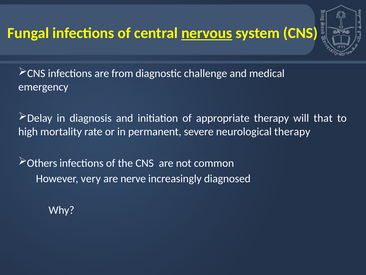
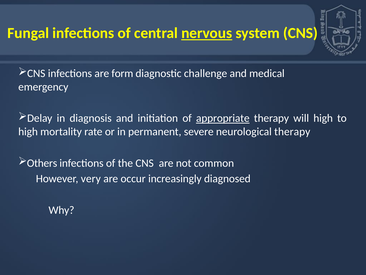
from: from -> form (122, 73)
appropriate underline: none -> present (223, 118)
will that: that -> high (323, 118)
nerve: nerve -> occur (133, 178)
